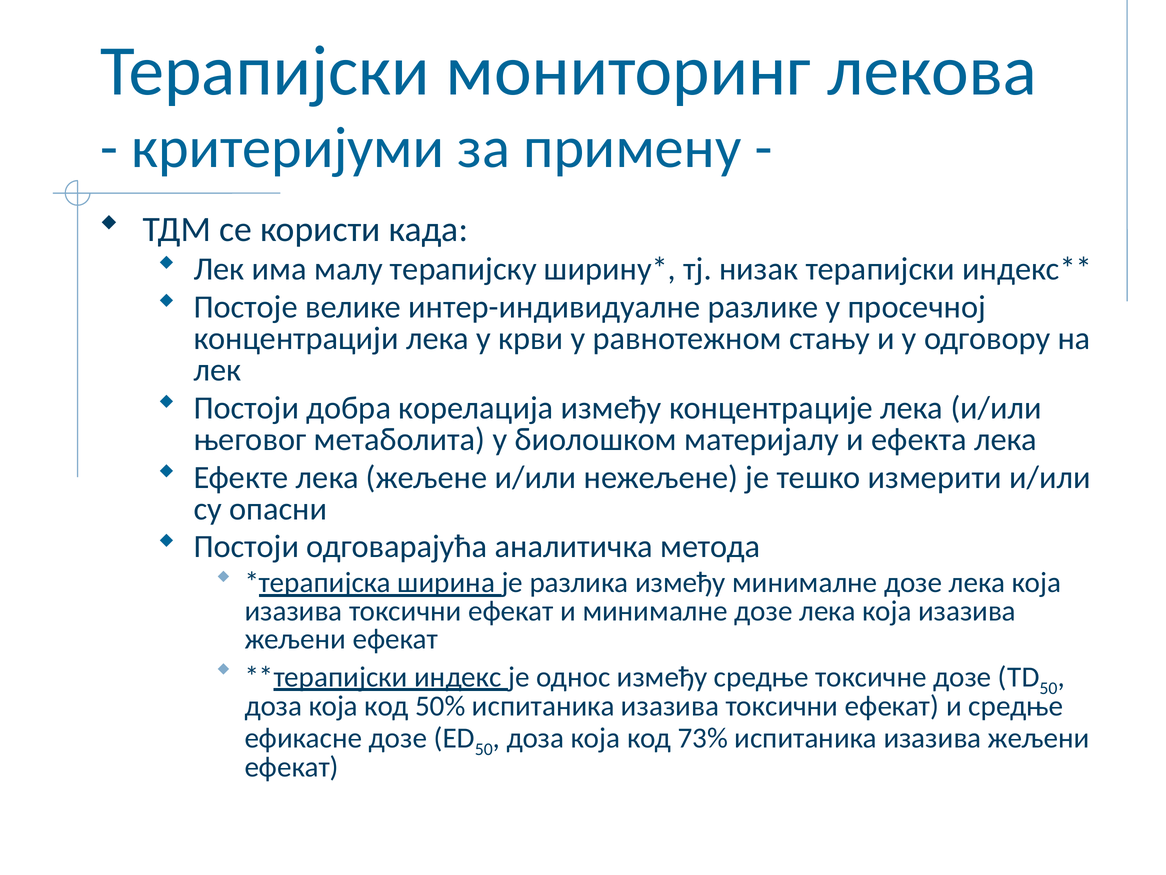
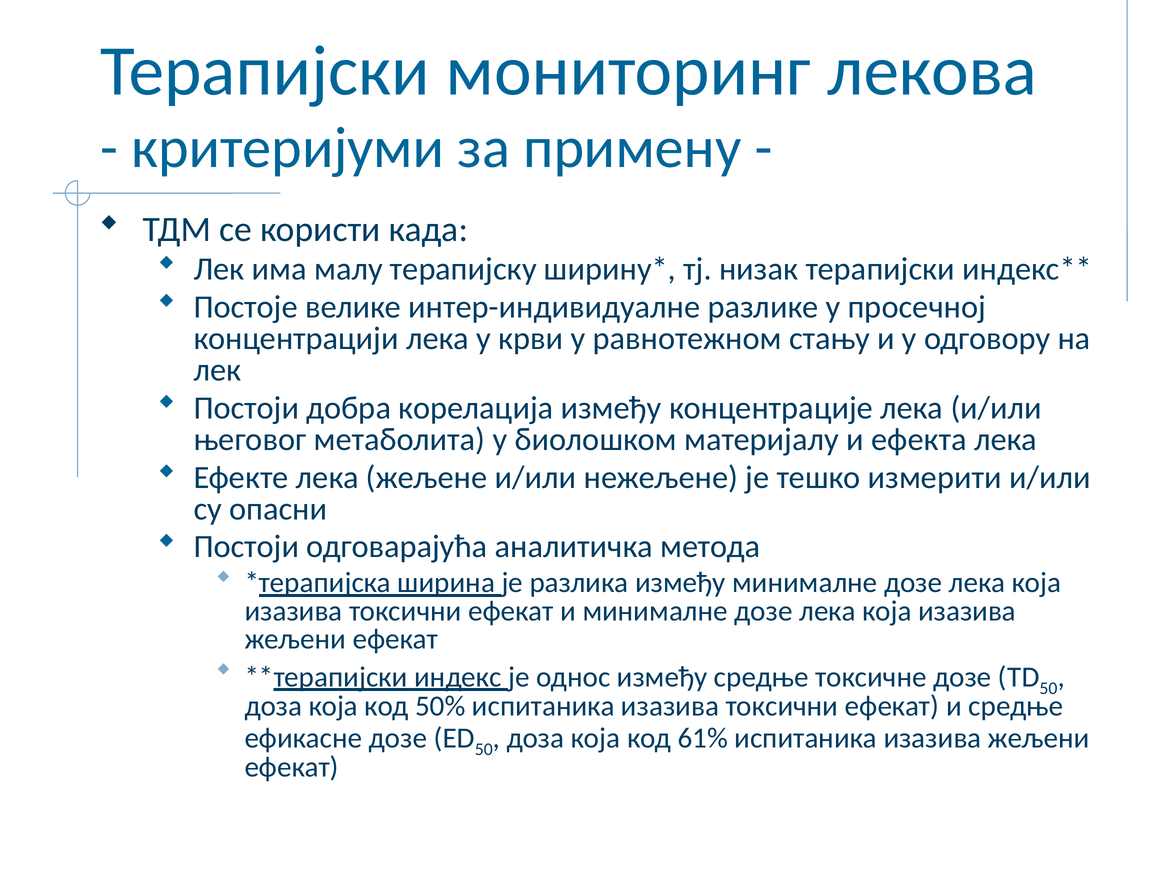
73%: 73% -> 61% (703, 738)
